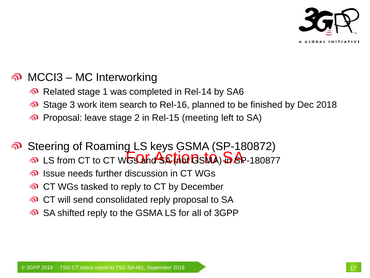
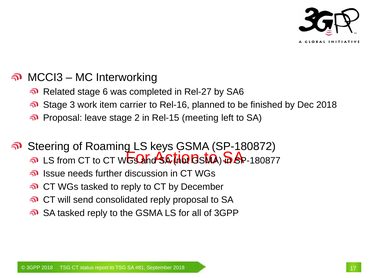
1: 1 -> 6 (105, 92)
Rel-14: Rel-14 -> Rel-27 (198, 92)
search: search -> carrier (133, 105)
SA shifted: shifted -> tasked (71, 213)
